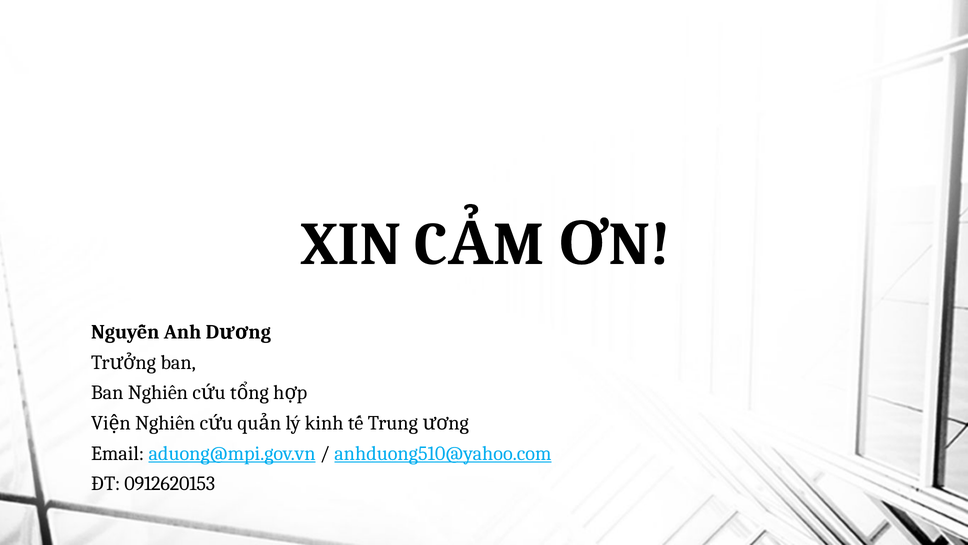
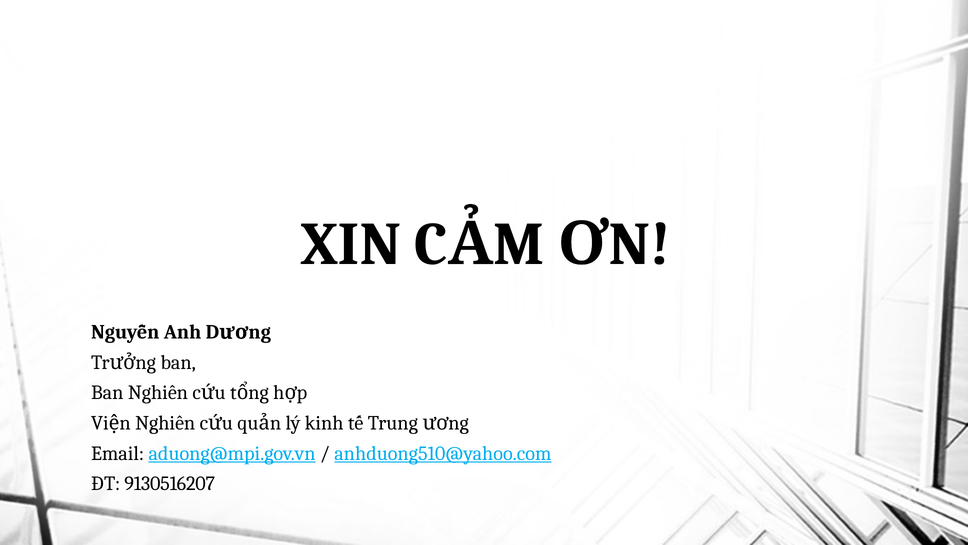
0912620153: 0912620153 -> 9130516207 (170, 483)
